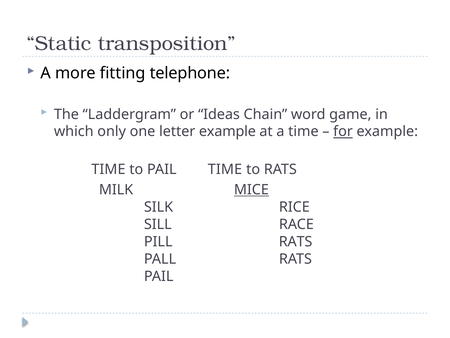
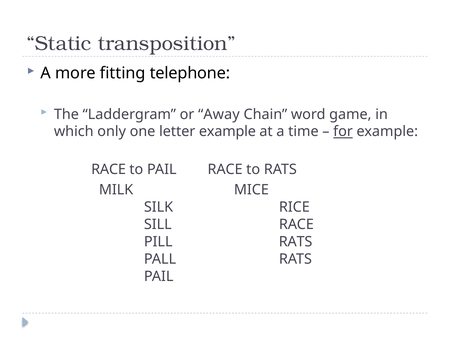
Ideas: Ideas -> Away (219, 114)
TIME: TIME -> RACE (109, 169)
PAIL TIME: TIME -> RACE (225, 169)
MICE underline: present -> none (251, 189)
